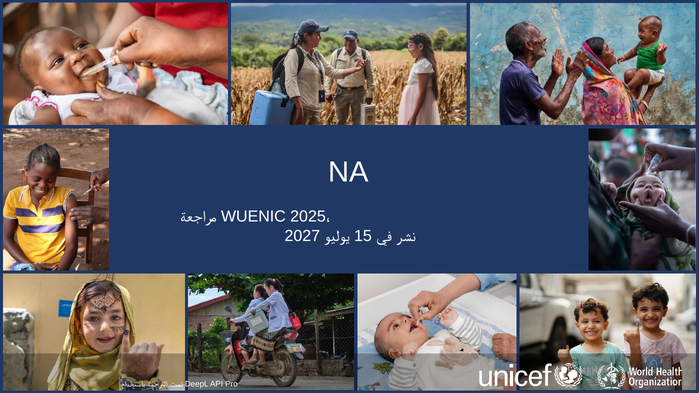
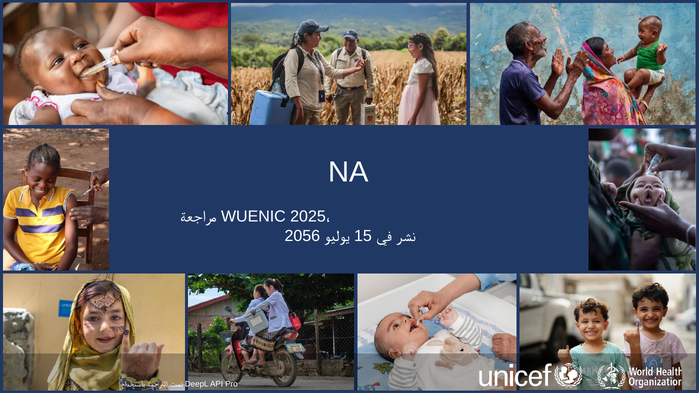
2027: 2027 -> 2056 (302, 236)
